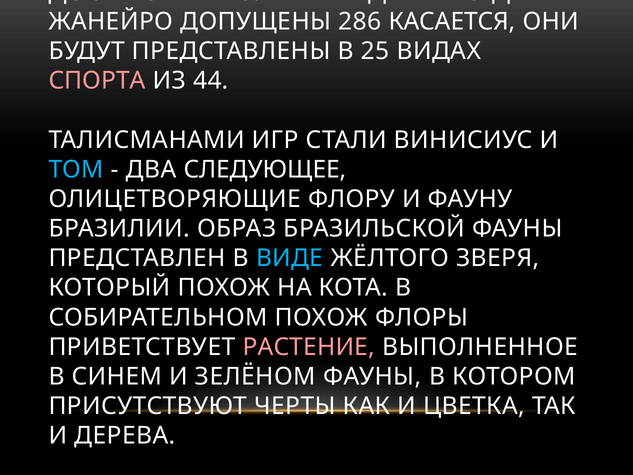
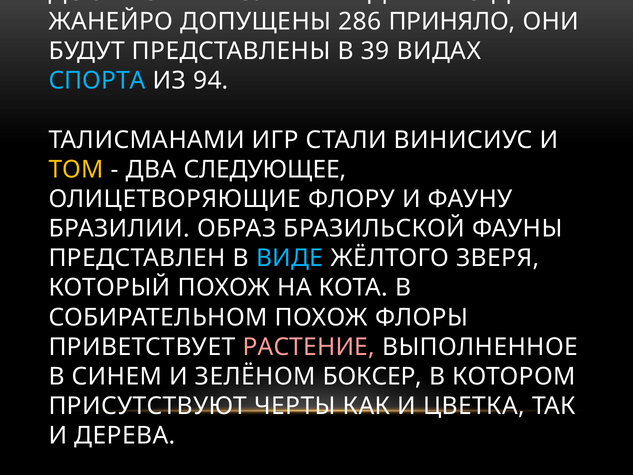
КАСАЕТСЯ: КАСАЕТСЯ -> ПРИНЯЛО (452, 22)
25: 25 -> 39 (375, 51)
СПОРТА colour: pink -> light blue (97, 81)
44: 44 -> 94 (211, 81)
ТОМ colour: light blue -> yellow (76, 169)
ЗЕЛЁНОМ ФАУНЫ: ФАУНЫ -> БОКСЕР (372, 376)
